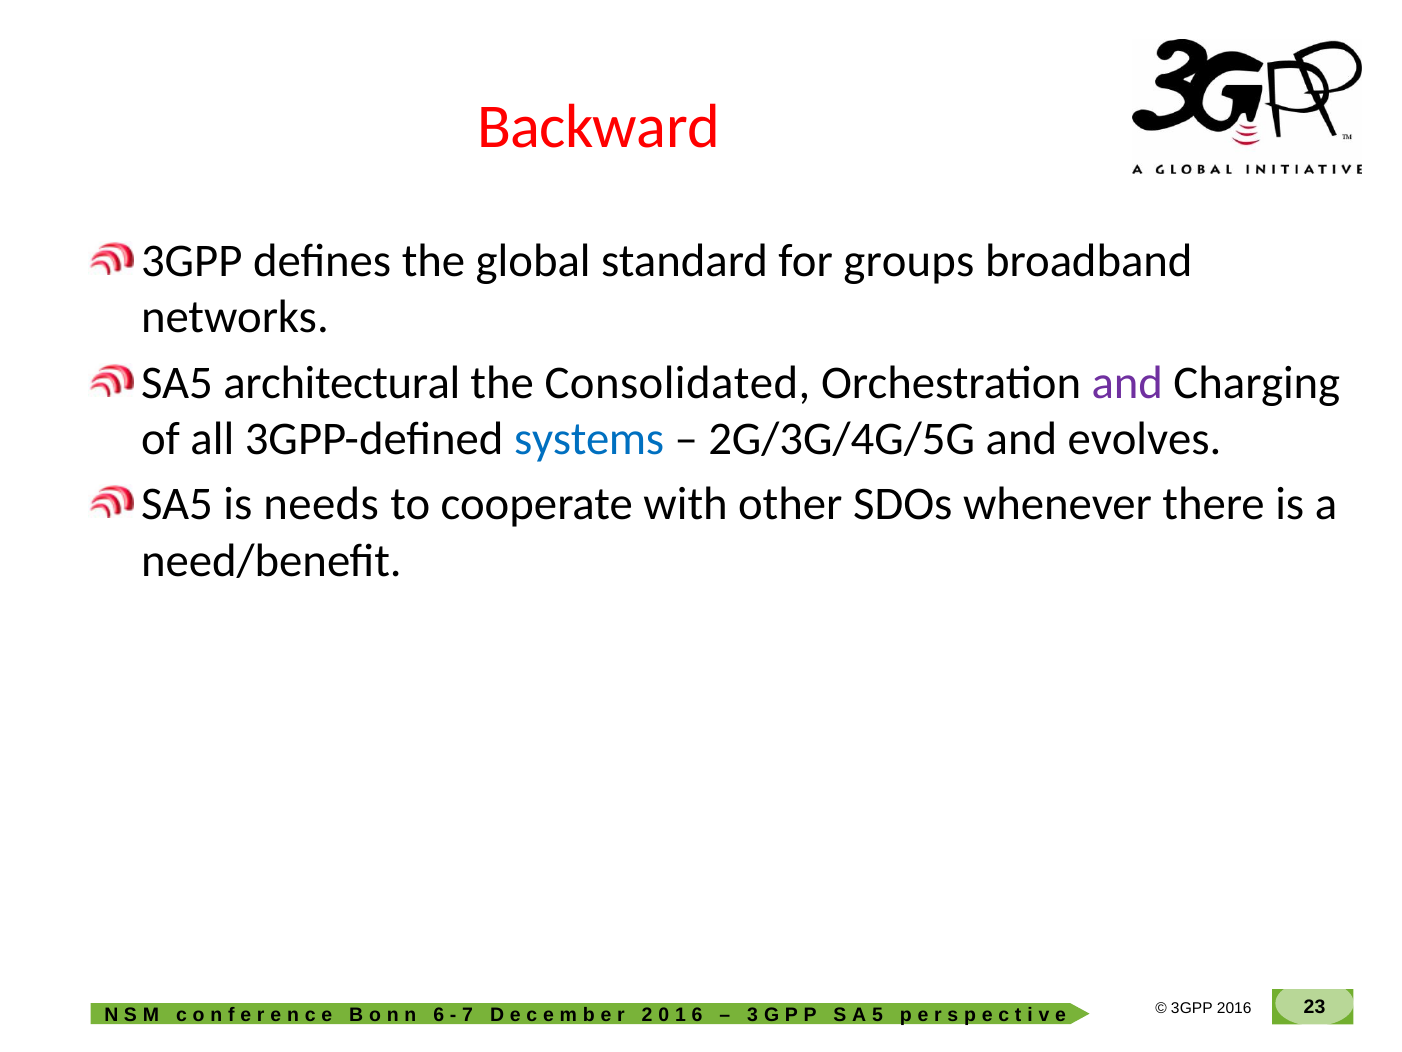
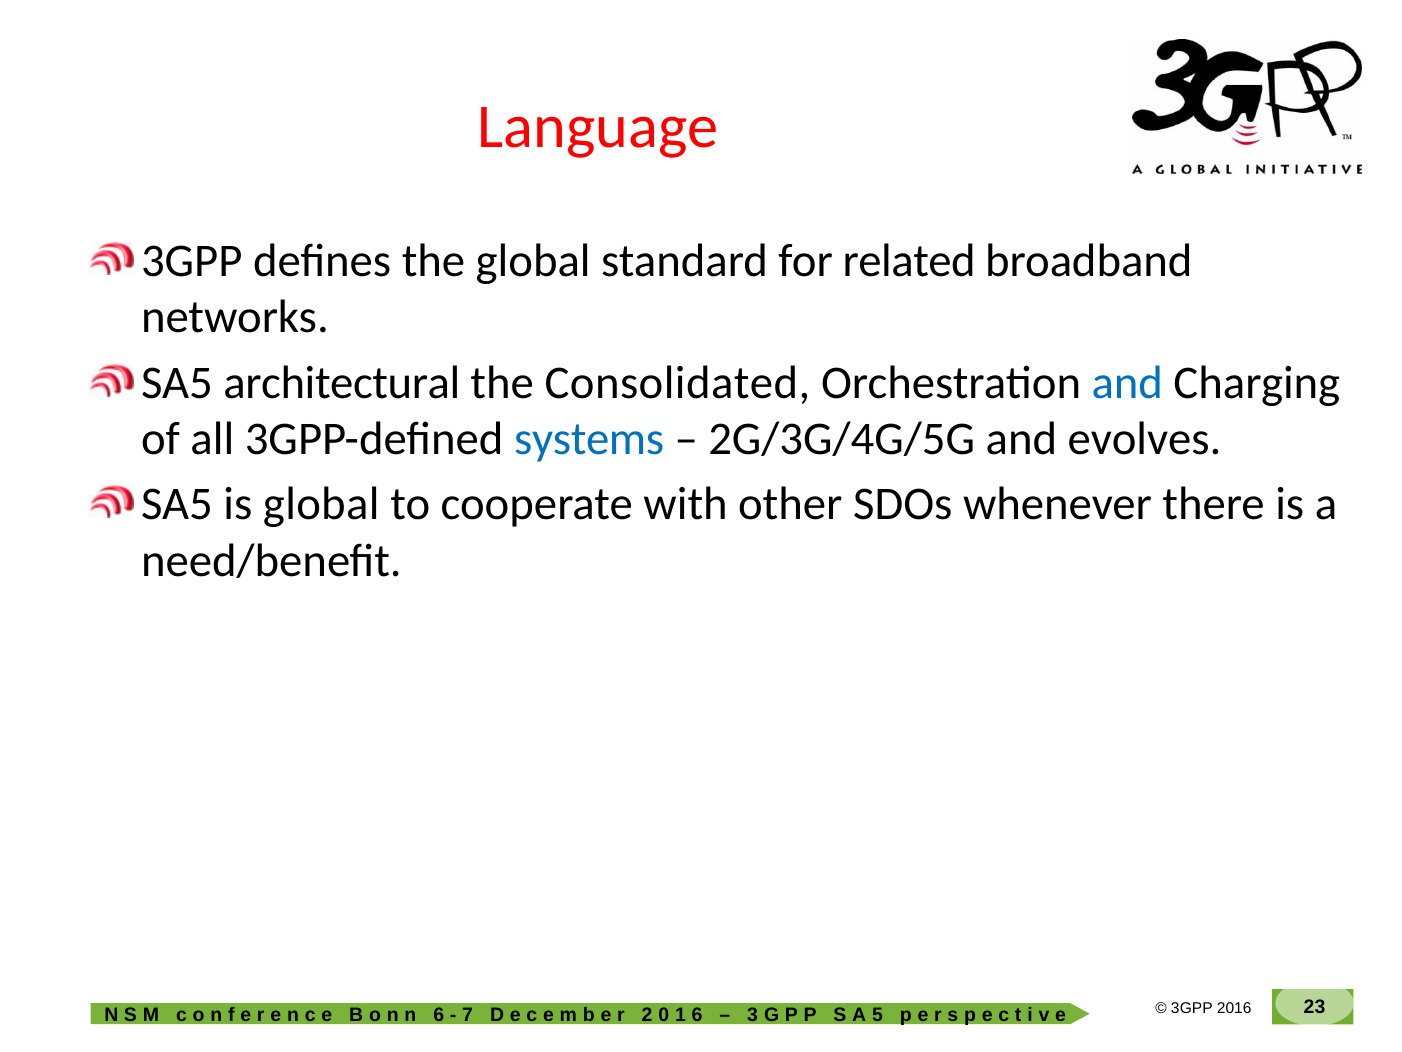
Backward: Backward -> Language (598, 127)
groups: groups -> related (909, 261)
and colour: purple -> blue (1127, 383)
is needs: needs -> global (321, 504)
